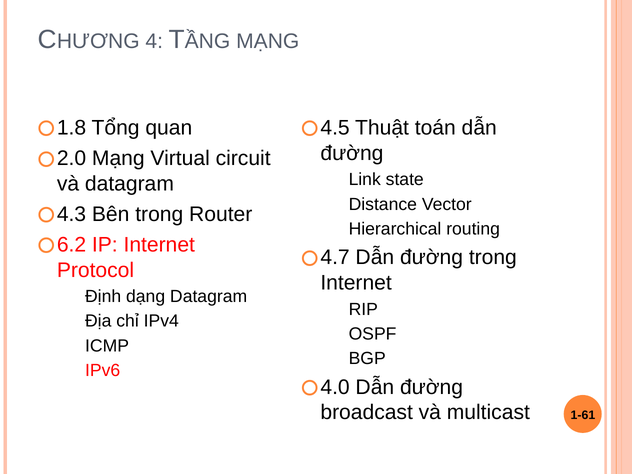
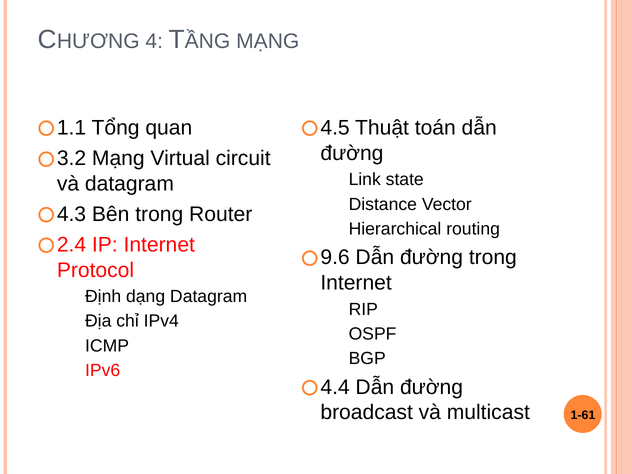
1.8: 1.8 -> 1.1 (71, 128)
2.0: 2.0 -> 3.2 (71, 158)
6.2: 6.2 -> 2.4 (71, 245)
4.7: 4.7 -> 9.6 (335, 258)
4.0: 4.0 -> 4.4 (335, 387)
